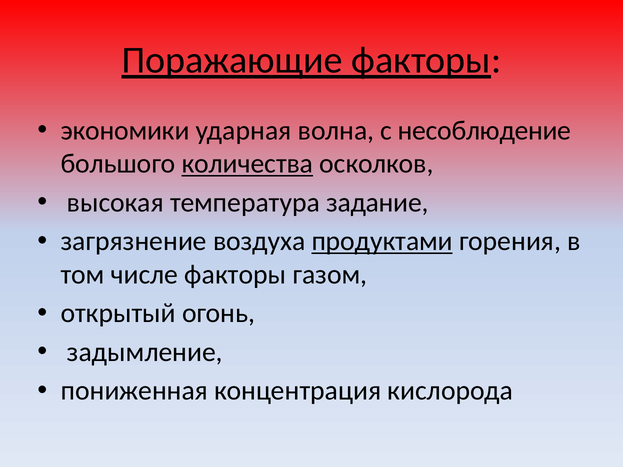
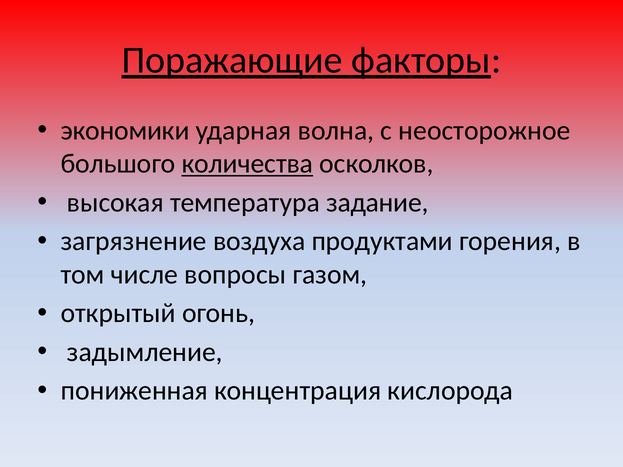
несоблюдение: несоблюдение -> неосторожное (484, 131)
продуктами underline: present -> none (382, 241)
числе факторы: факторы -> вопросы (235, 275)
